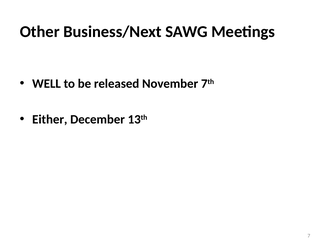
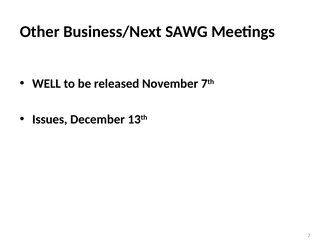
Either: Either -> Issues (50, 120)
